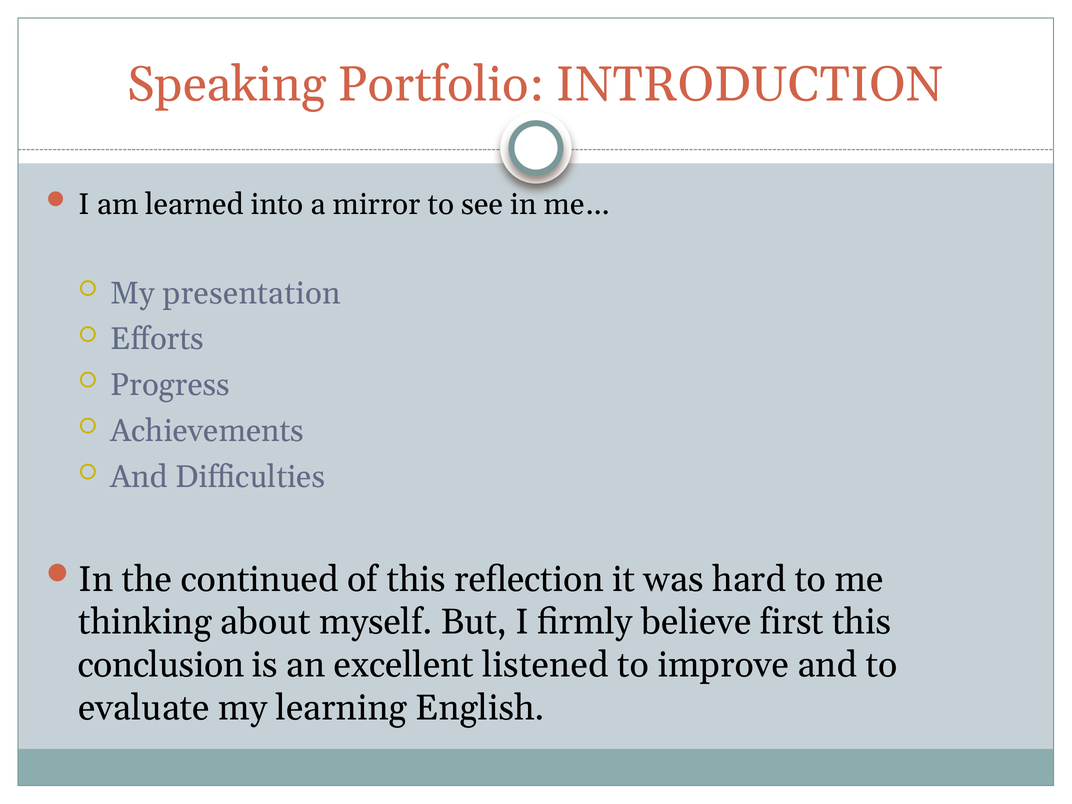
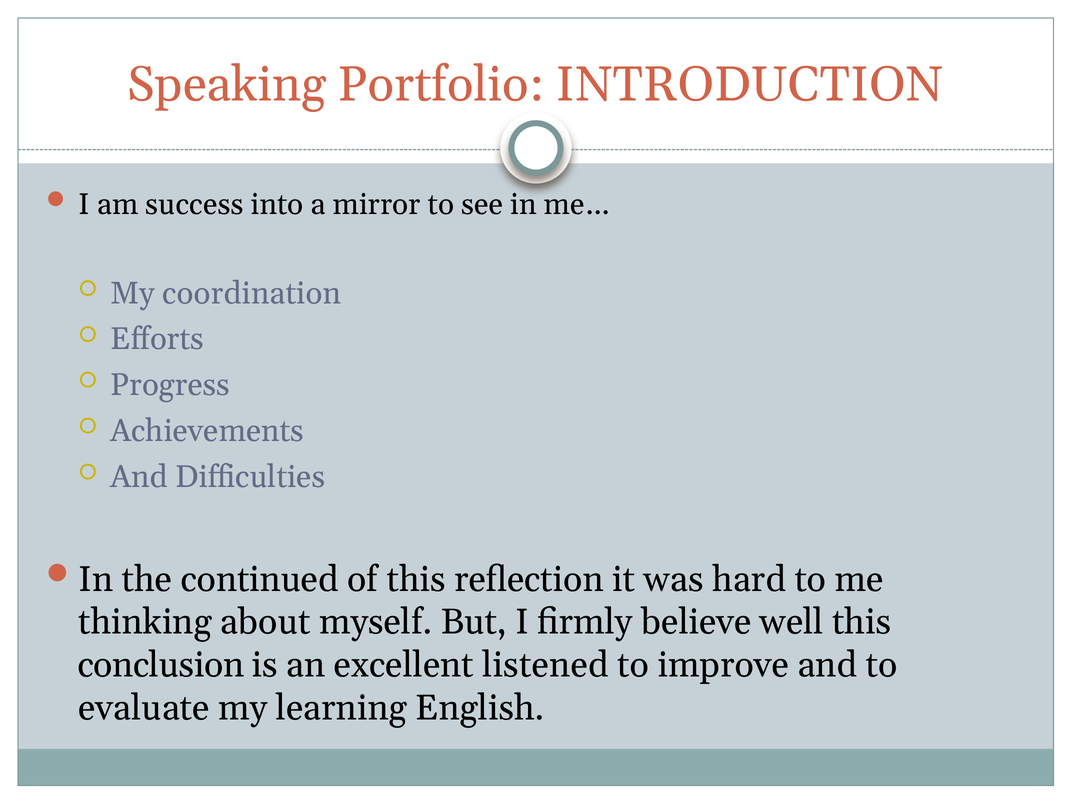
learned: learned -> success (194, 204)
presentation: presentation -> coordination (252, 293)
first: first -> well (792, 622)
